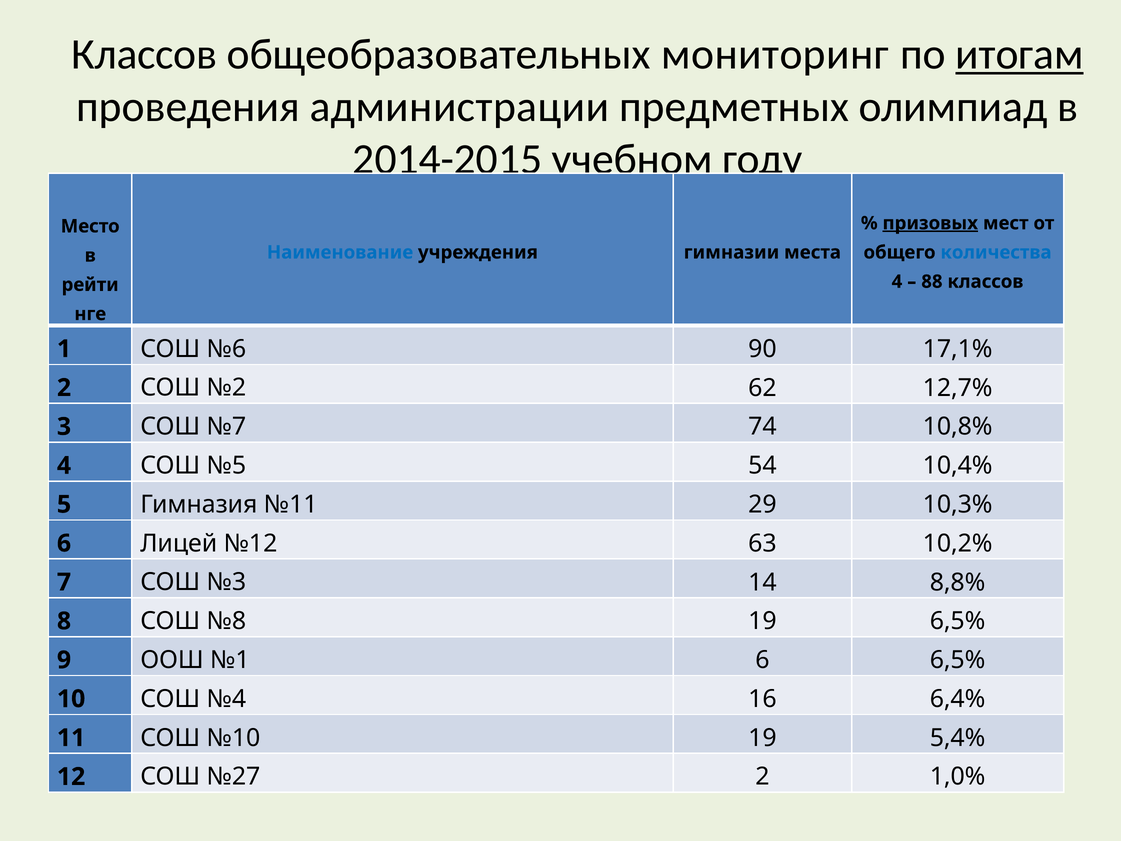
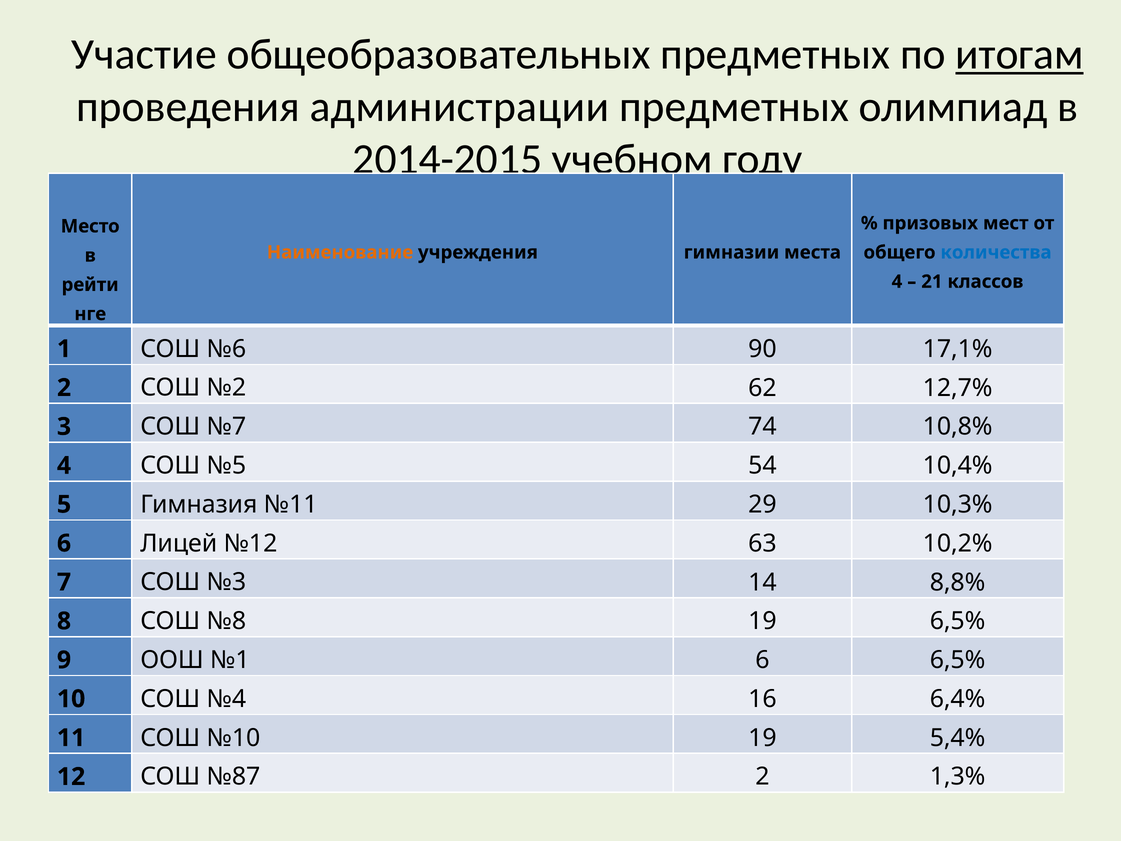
Классов: Классов -> Участие (144, 54)
общеобразовательных мониторинг: мониторинг -> предметных (775, 54)
призовых underline: present -> none (930, 223)
Наименование colour: blue -> orange (340, 252)
88: 88 -> 21 (932, 282)
№27: №27 -> №87 (233, 776)
1,0%: 1,0% -> 1,3% (958, 777)
